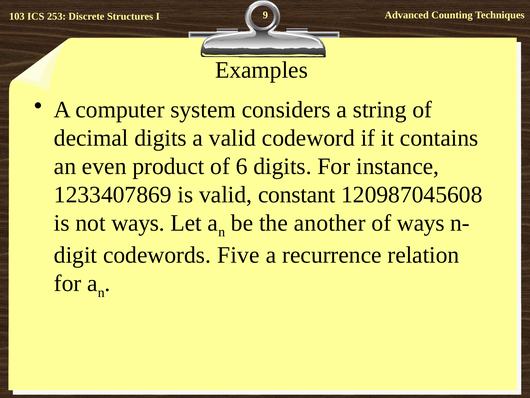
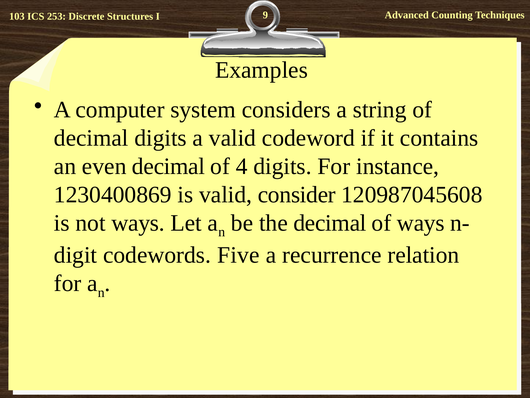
even product: product -> decimal (168, 166)
6: 6 -> 4 (242, 166)
1233407869: 1233407869 -> 1230400869 (113, 194)
constant: constant -> consider (297, 194)
the another: another -> decimal (330, 223)
